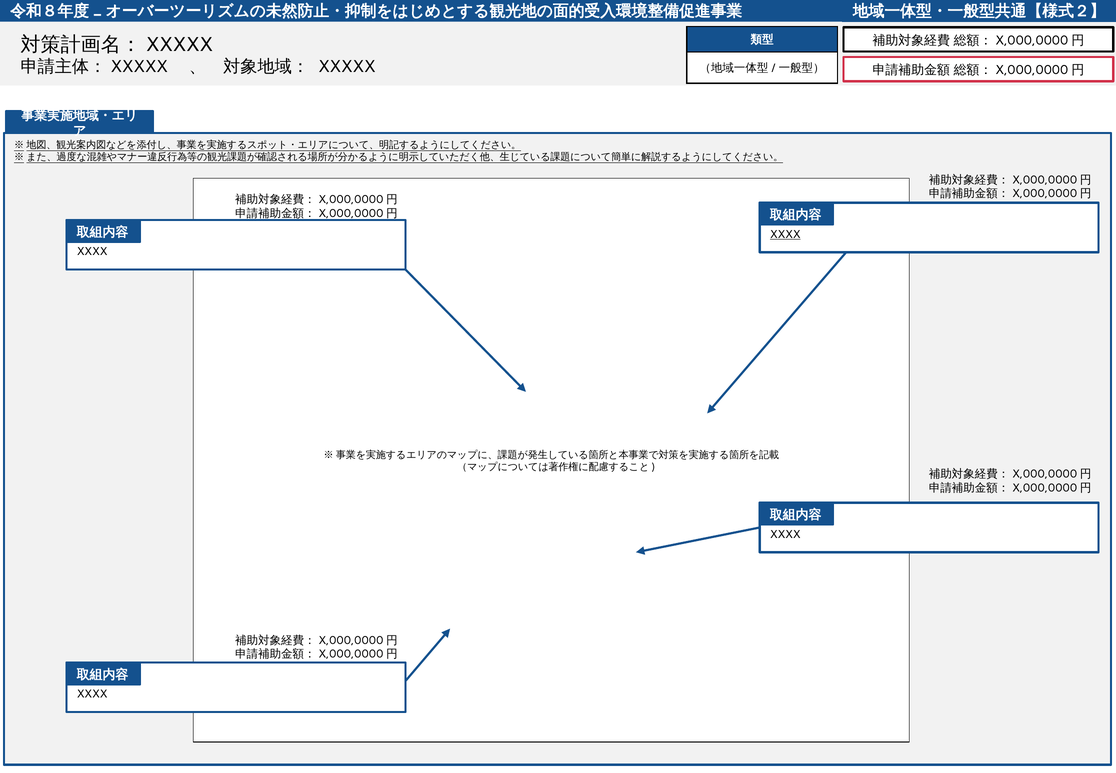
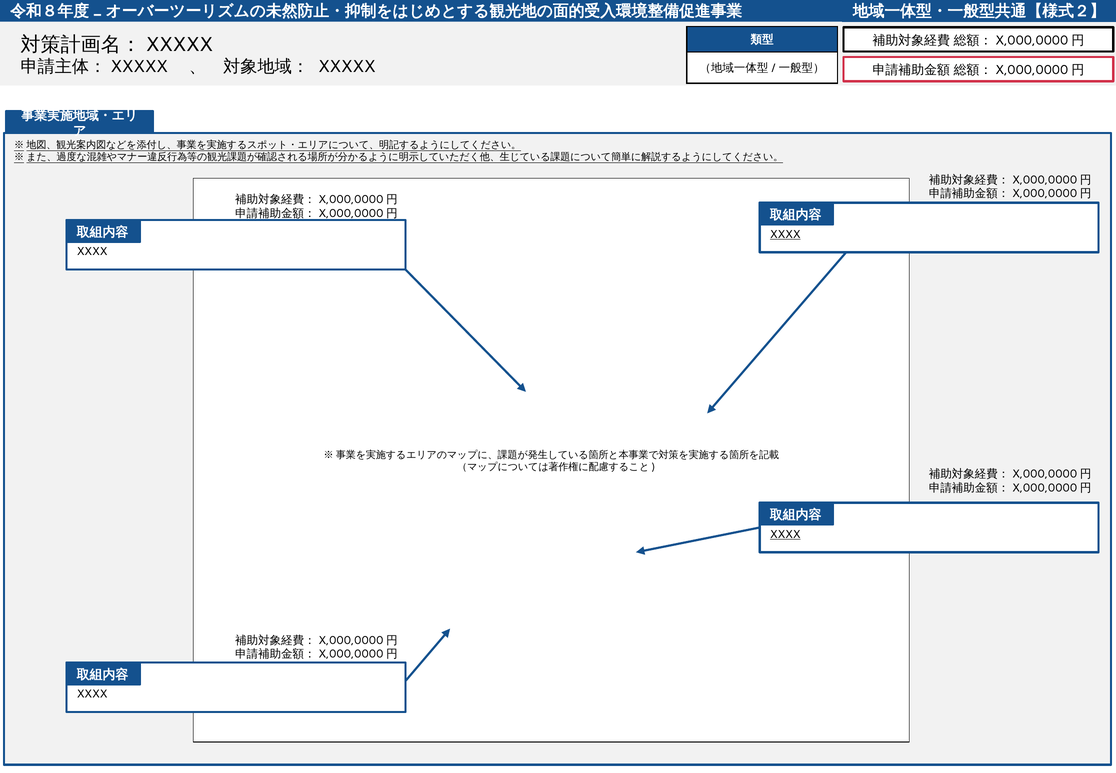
XXXX underline: none -> present (785, 534)
